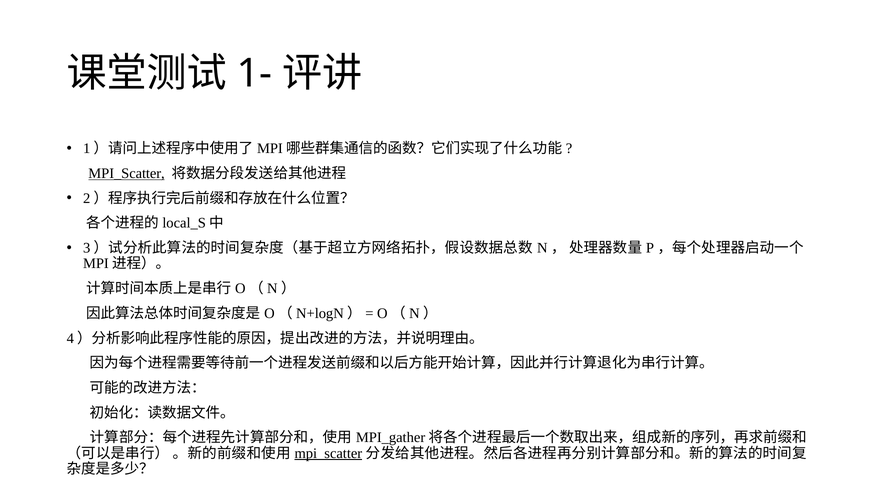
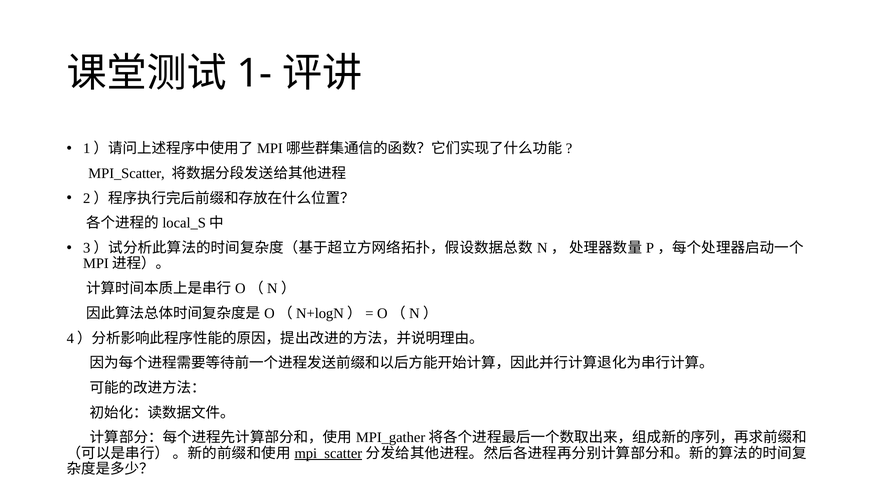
MPI_Scatter underline: present -> none (127, 173)
